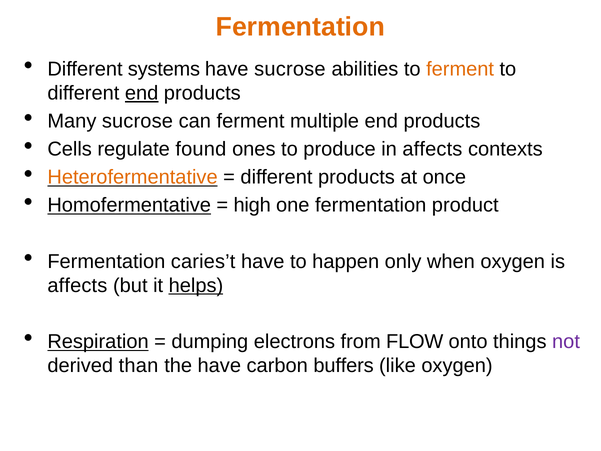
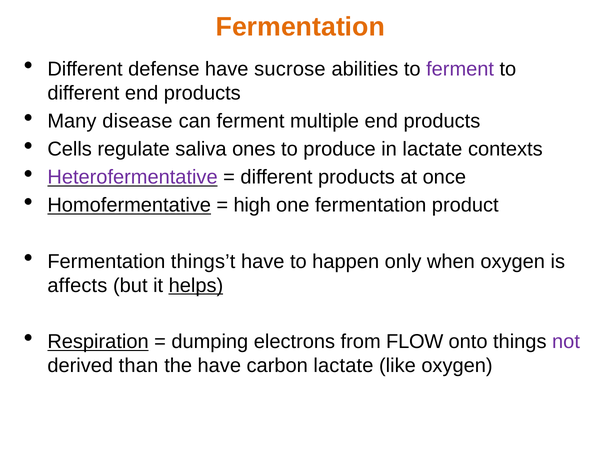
systems: systems -> defense (164, 69)
ferment colour: orange -> purple (460, 69)
end underline: present -> none (142, 93)
Many sucrose: sucrose -> disease (137, 121)
found: found -> saliva (201, 149)
in affects: affects -> lactate (432, 149)
Heterofermentative colour: orange -> purple (133, 177)
caries’t: caries’t -> things’t (203, 261)
carbon buffers: buffers -> lactate (343, 365)
